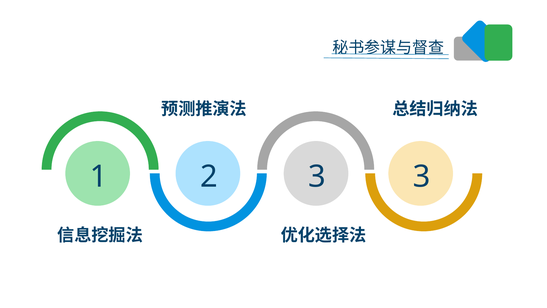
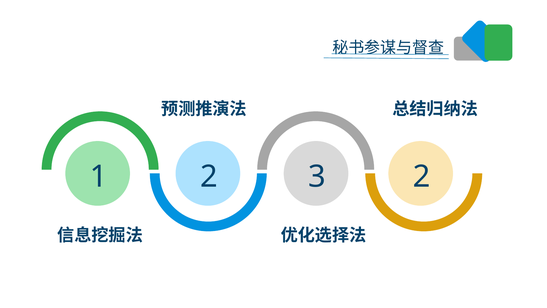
3 3: 3 -> 2 (422, 176)
